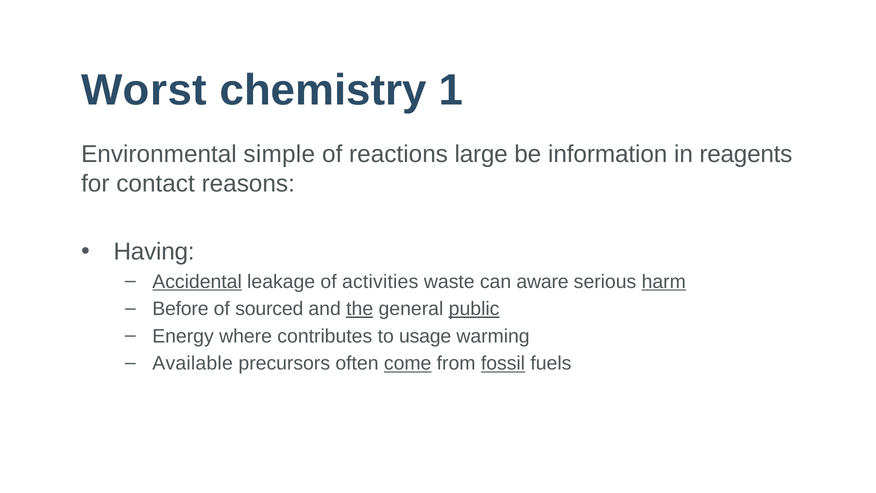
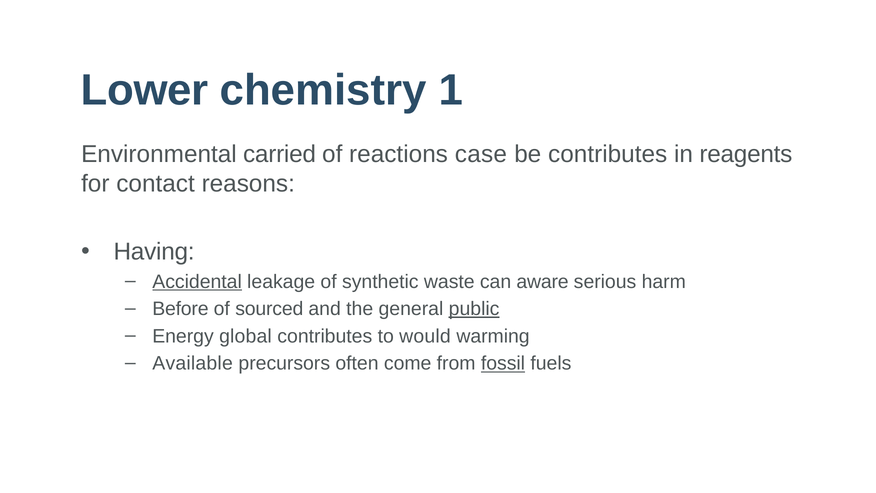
Worst: Worst -> Lower (145, 90)
simple: simple -> carried (280, 154)
large: large -> case (481, 154)
be information: information -> contributes (608, 154)
activities: activities -> synthetic (380, 282)
harm underline: present -> none (664, 282)
the underline: present -> none (360, 309)
where: where -> global (245, 336)
usage: usage -> would (425, 336)
come underline: present -> none (408, 363)
